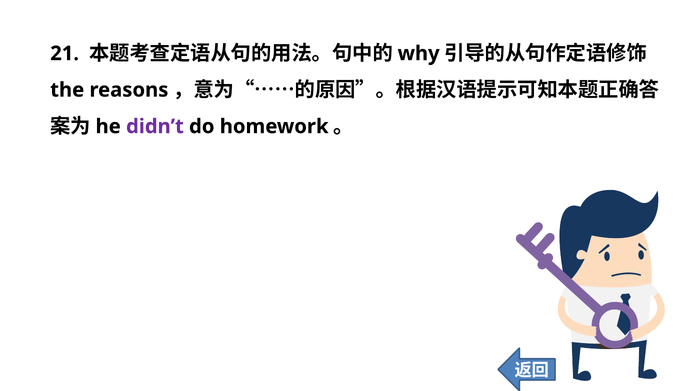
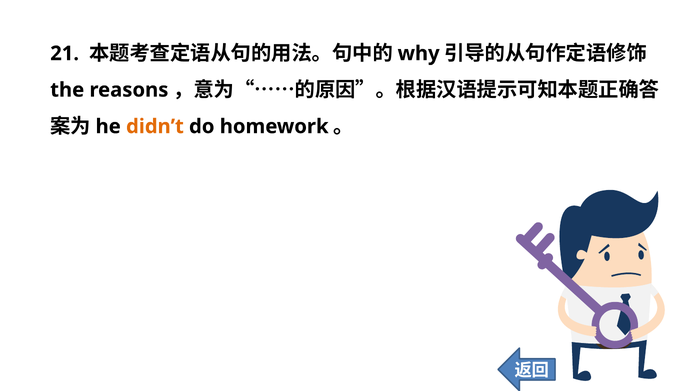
didn’t colour: purple -> orange (155, 126)
